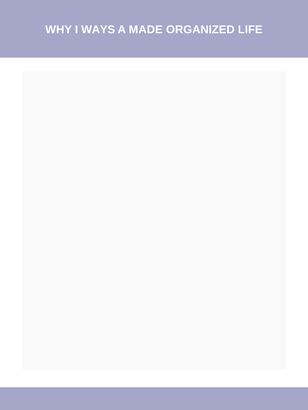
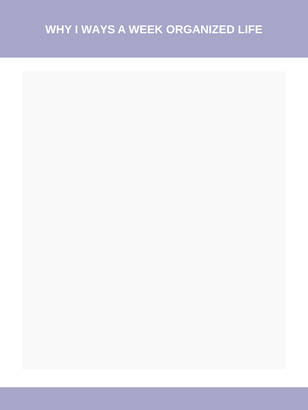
MADE: MADE -> WEEK (146, 30)
